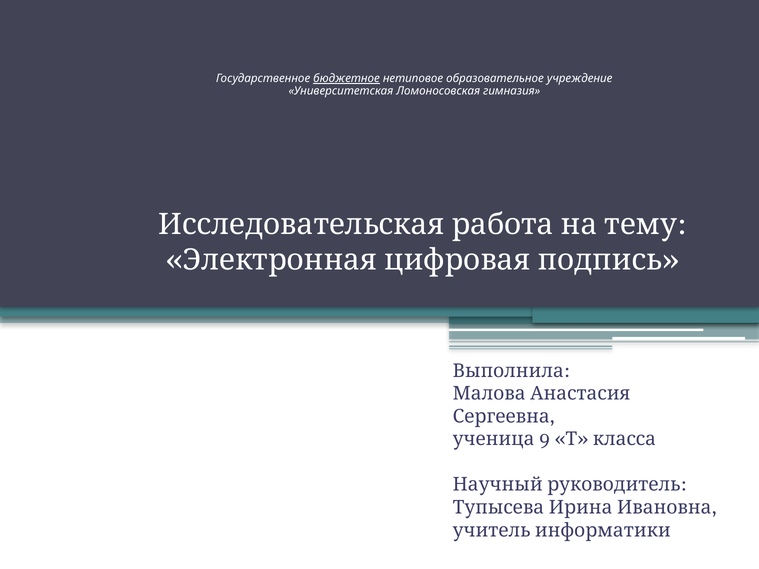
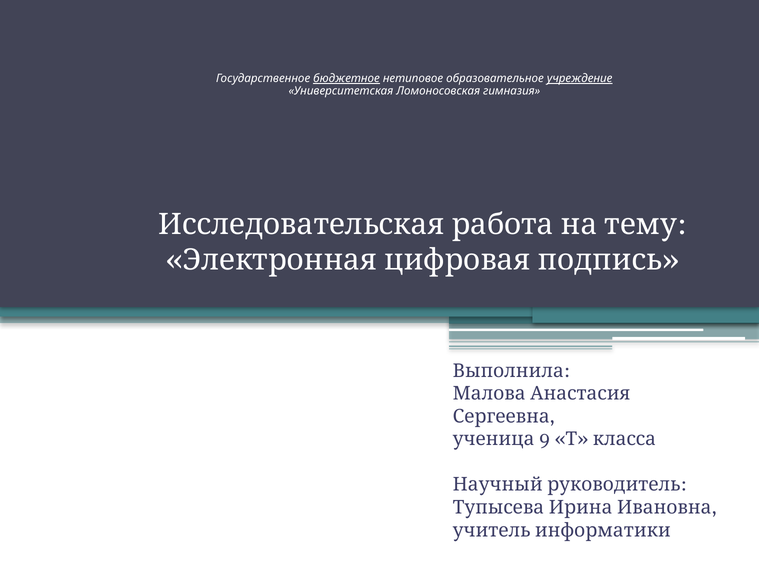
учреждение underline: none -> present (580, 79)
